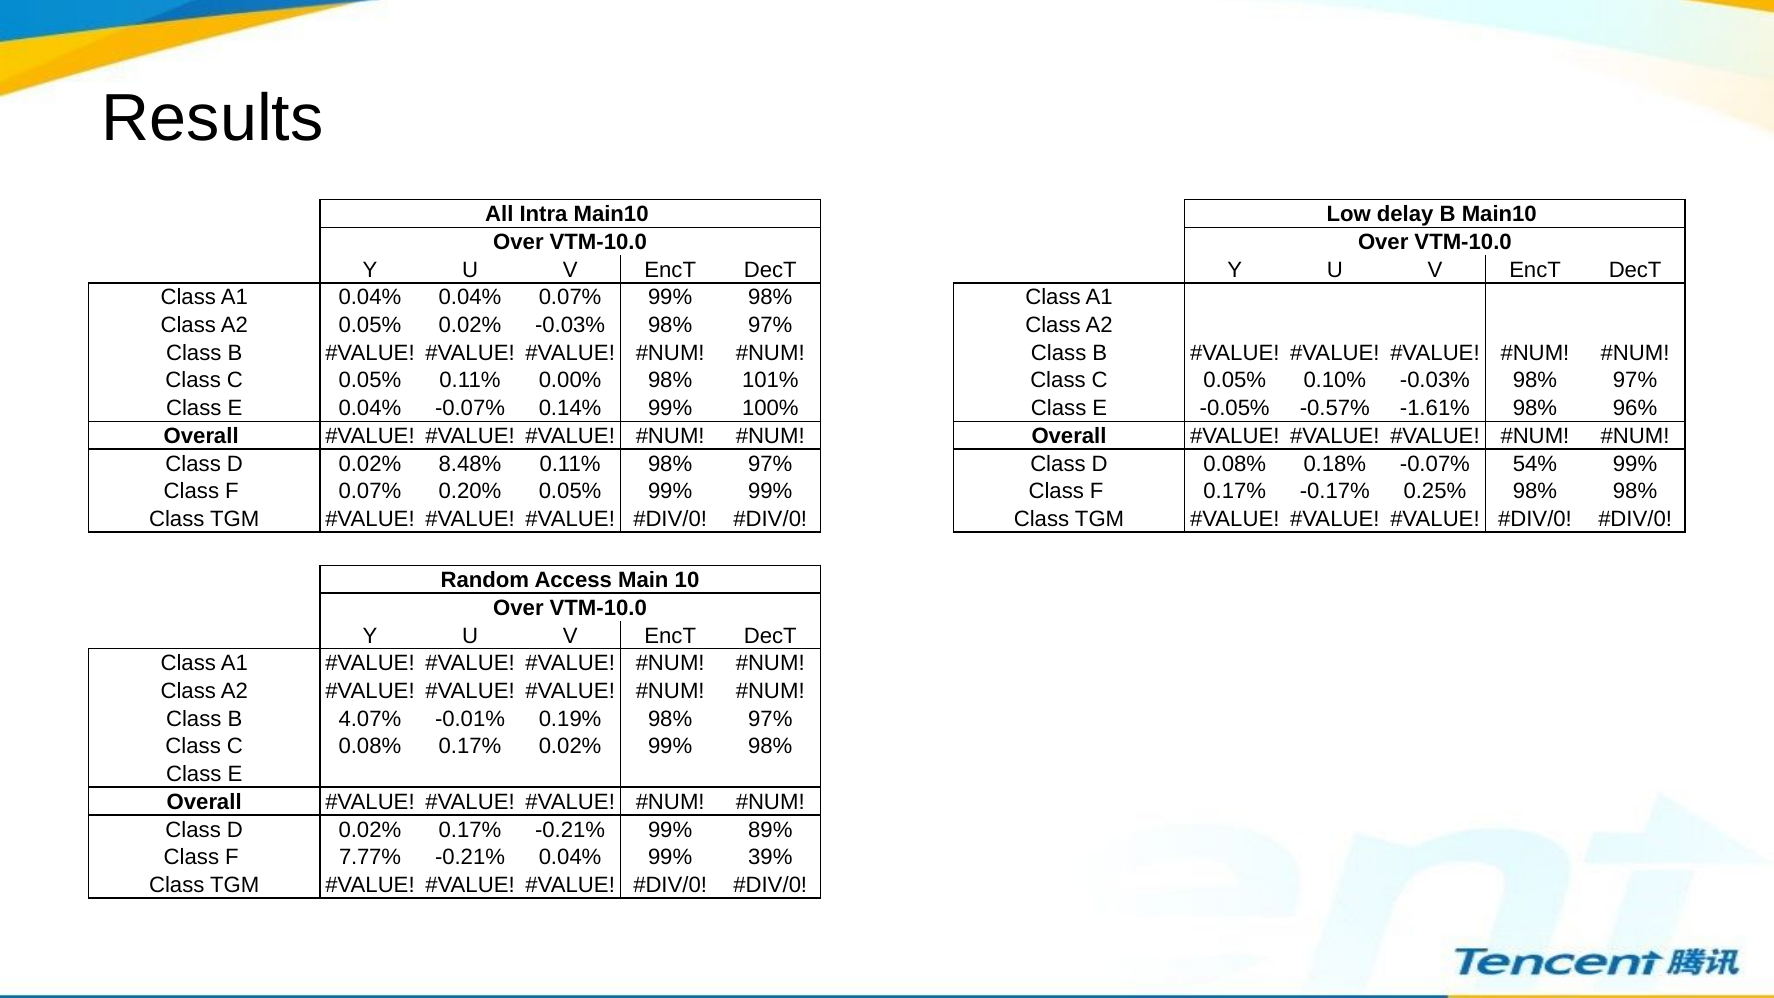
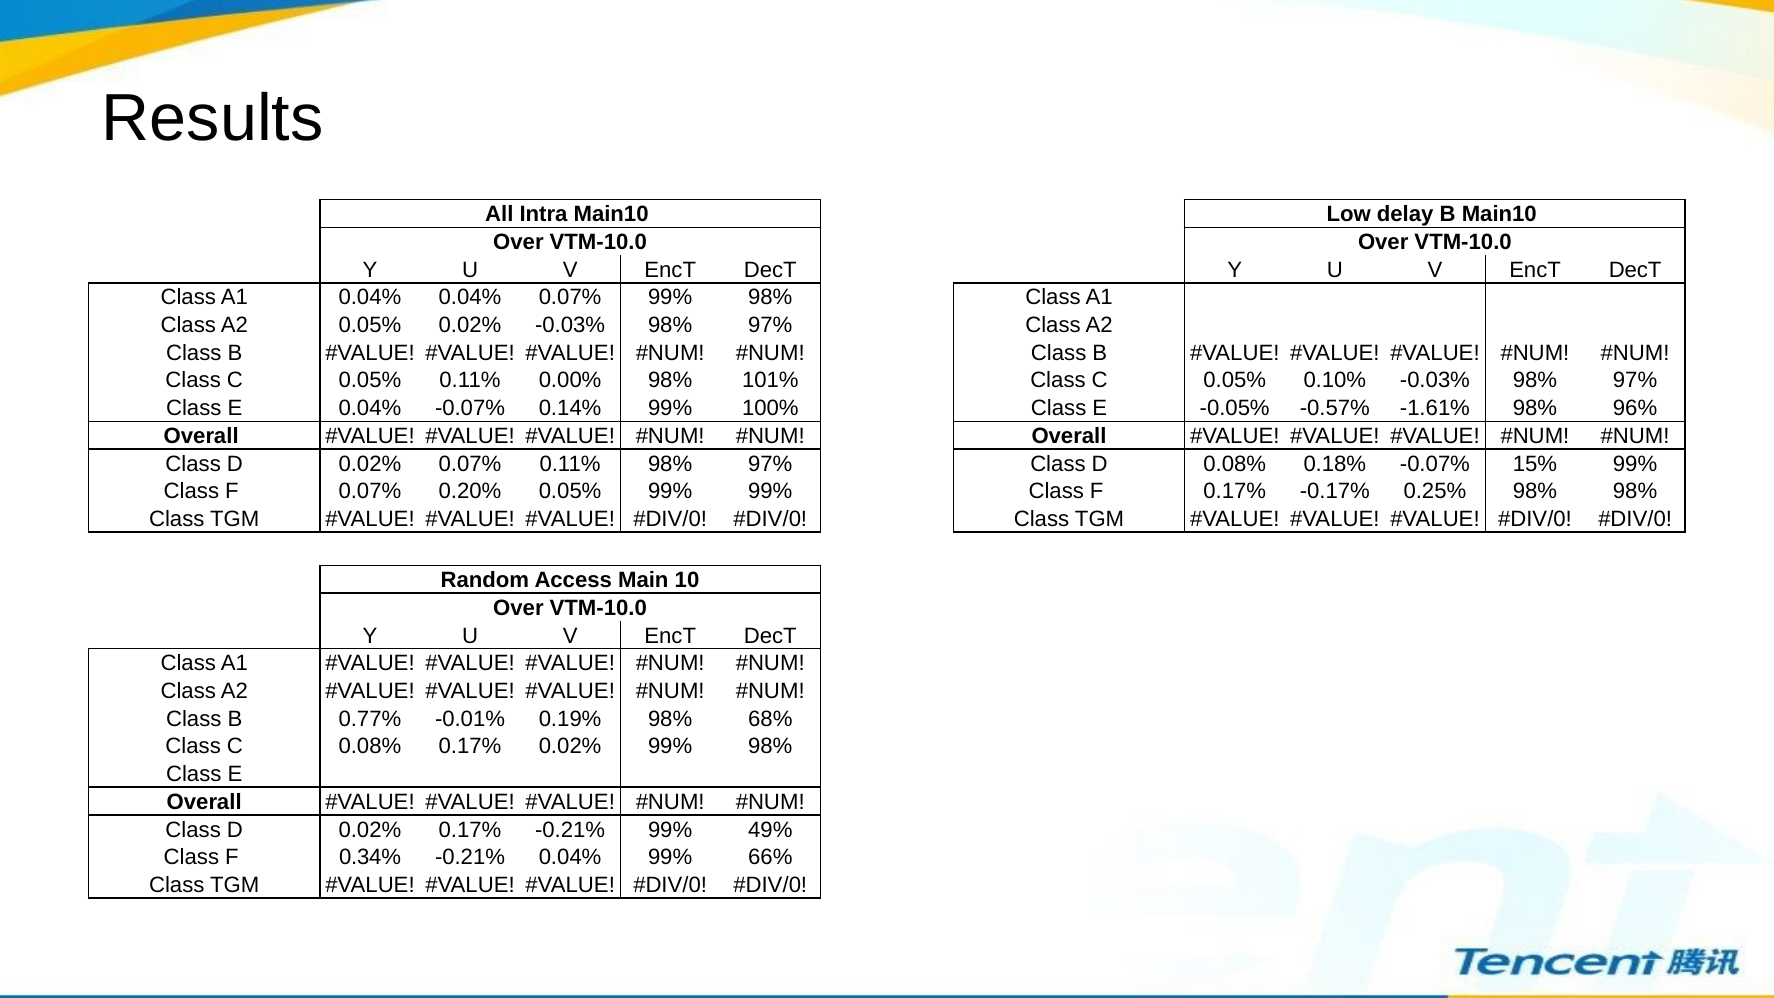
0.02% 8.48%: 8.48% -> 0.07% (470, 464)
54%: 54% -> 15% (1535, 464)
4.07%: 4.07% -> 0.77% (370, 719)
0.19% 98% 97%: 97% -> 68% (770, 719)
89%: 89% -> 49% (770, 830)
7.77%: 7.77% -> 0.34% (370, 857)
39%: 39% -> 66% (770, 857)
